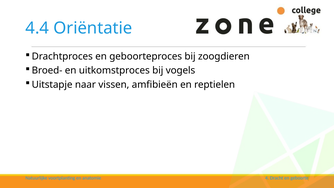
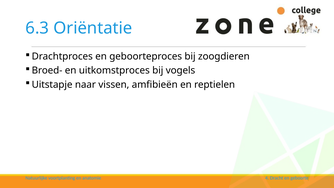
4.4: 4.4 -> 6.3 (37, 28)
